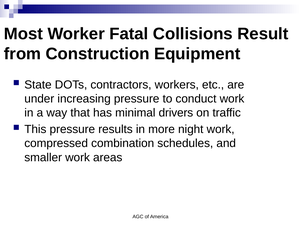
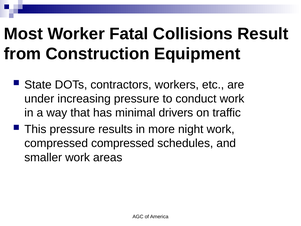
compressed combination: combination -> compressed (123, 143)
